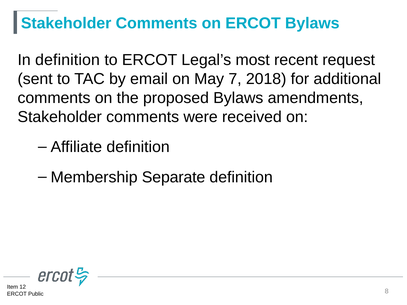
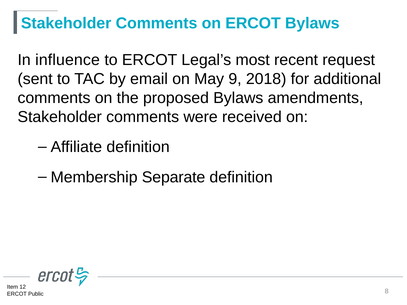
In definition: definition -> influence (68, 60)
7: 7 -> 9 (235, 79)
